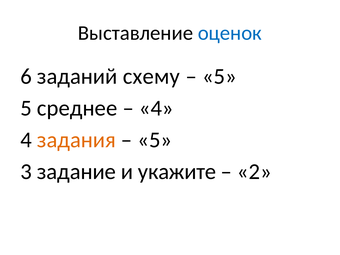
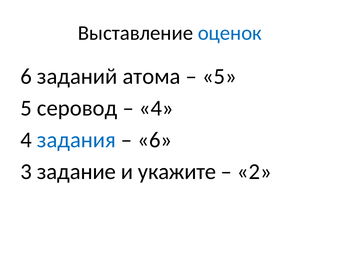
схему: схему -> атома (152, 76)
среднее: среднее -> серовод (77, 108)
задания colour: orange -> blue (76, 140)
5: 5 -> 6 (155, 140)
